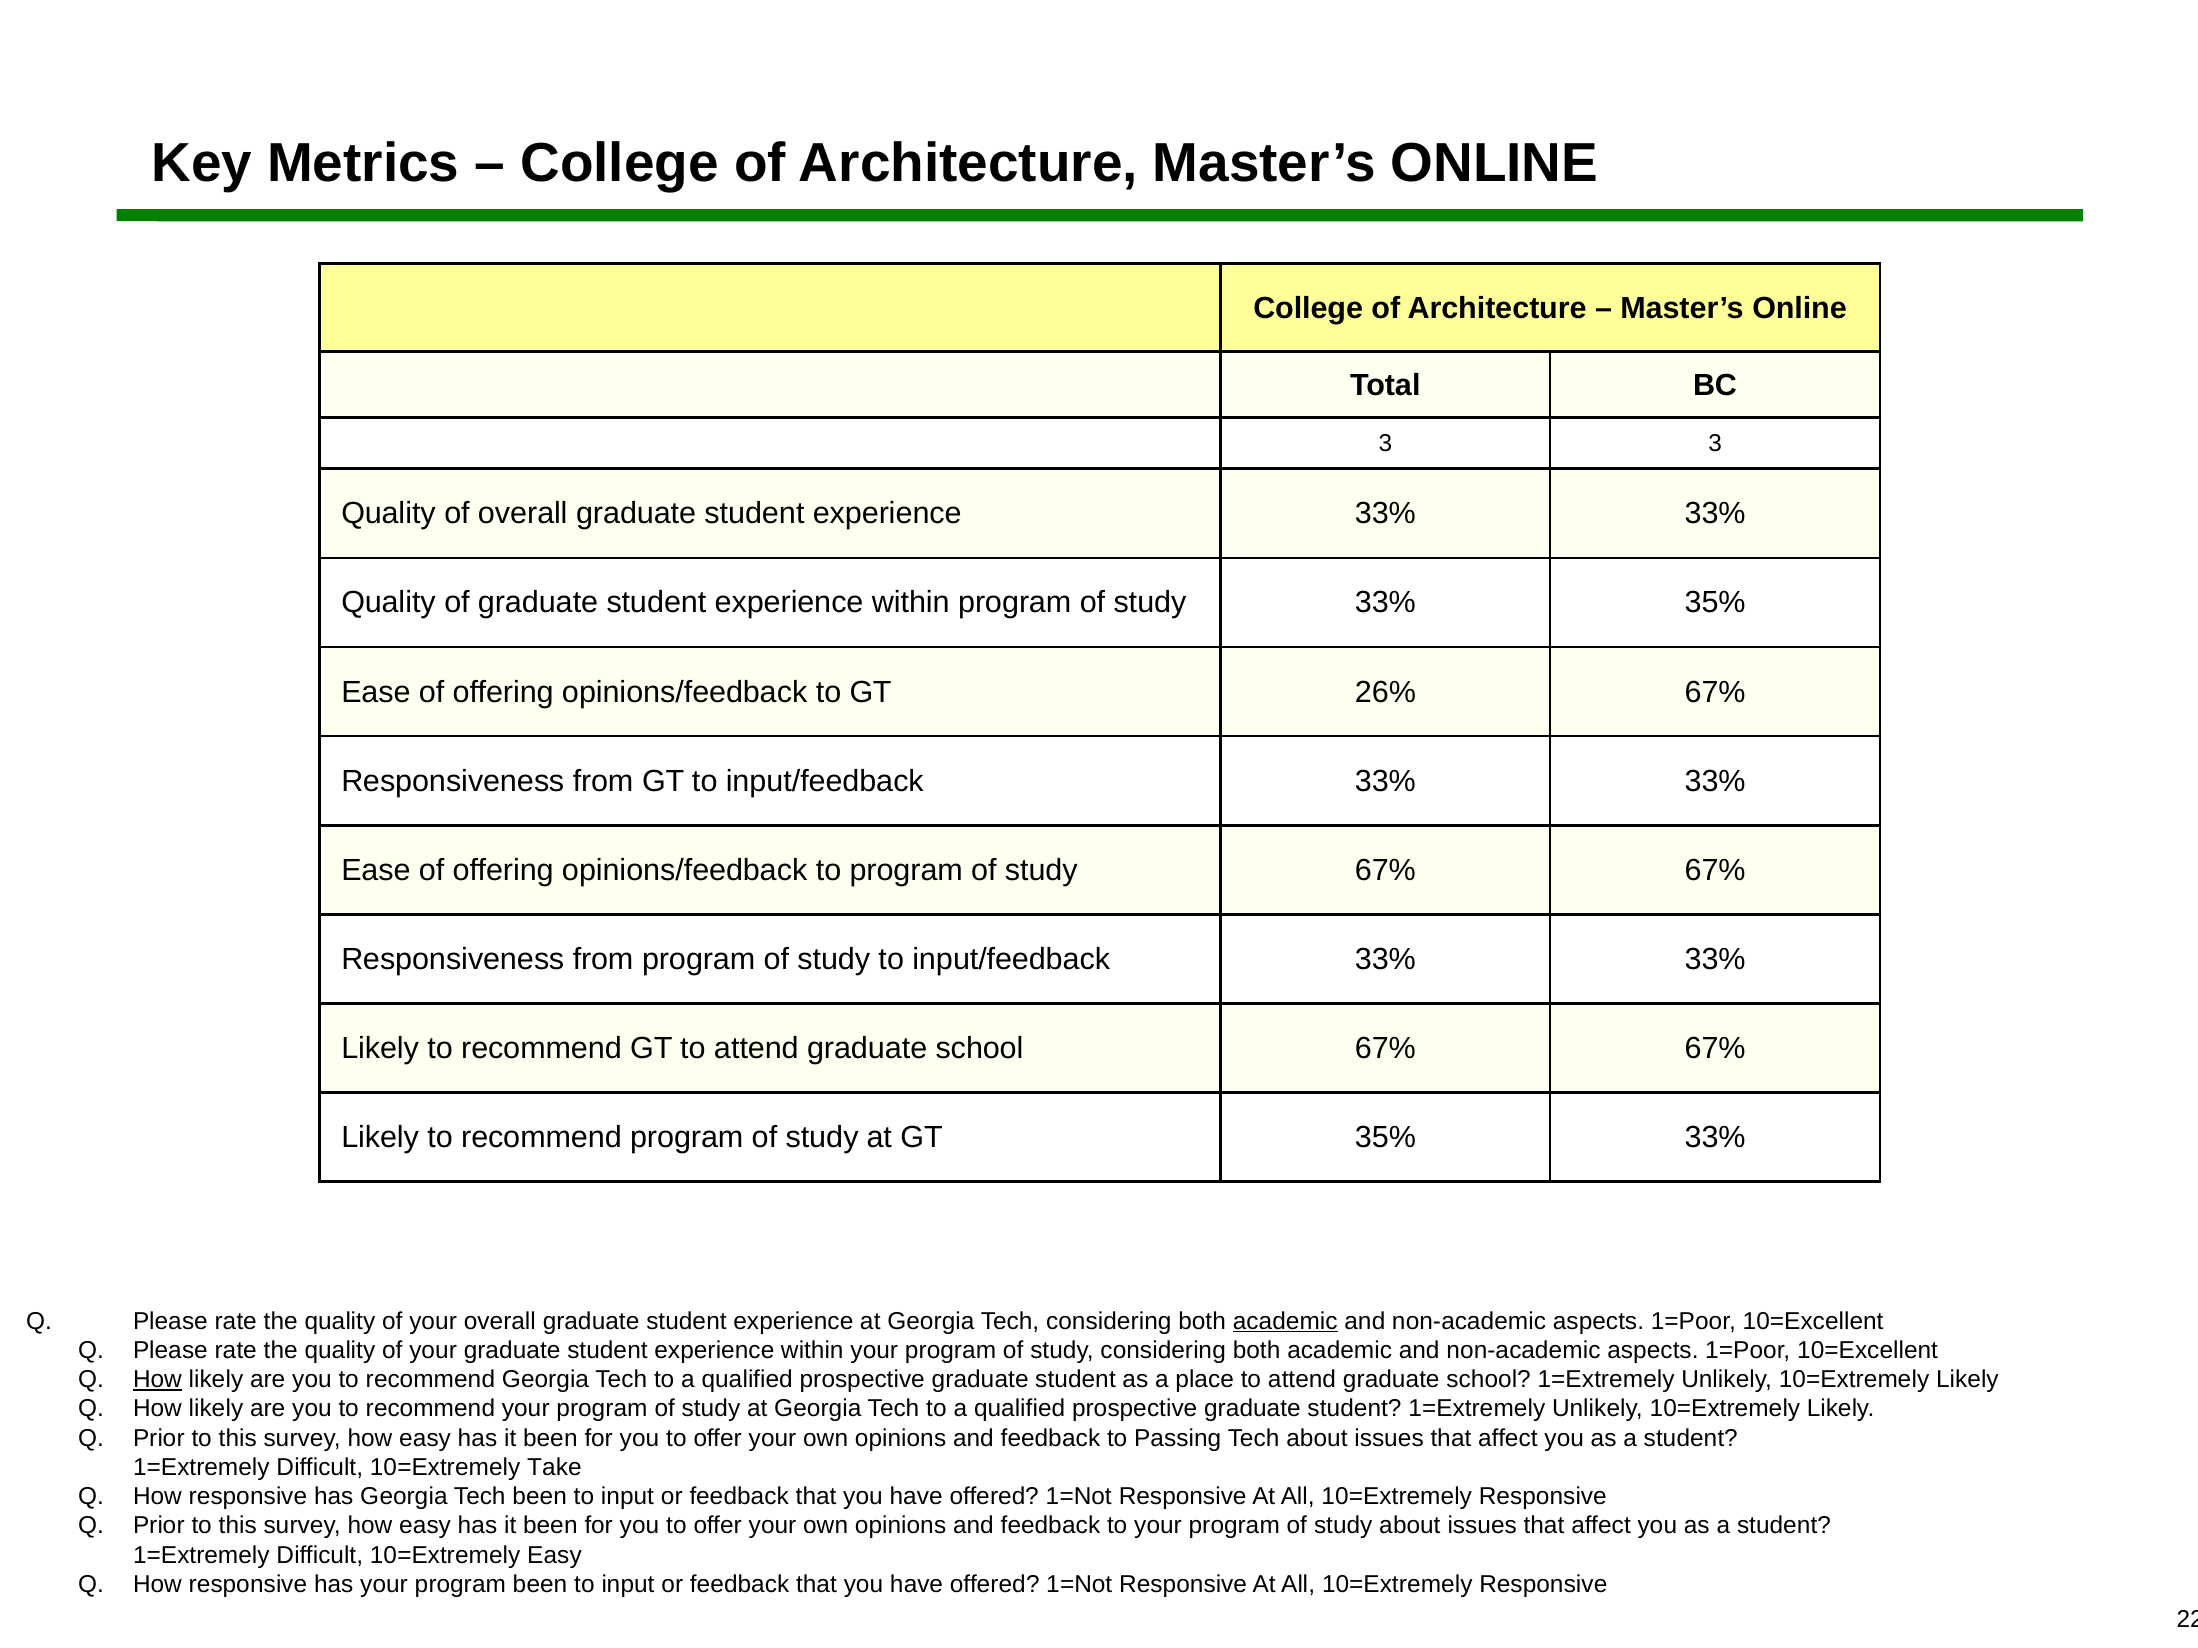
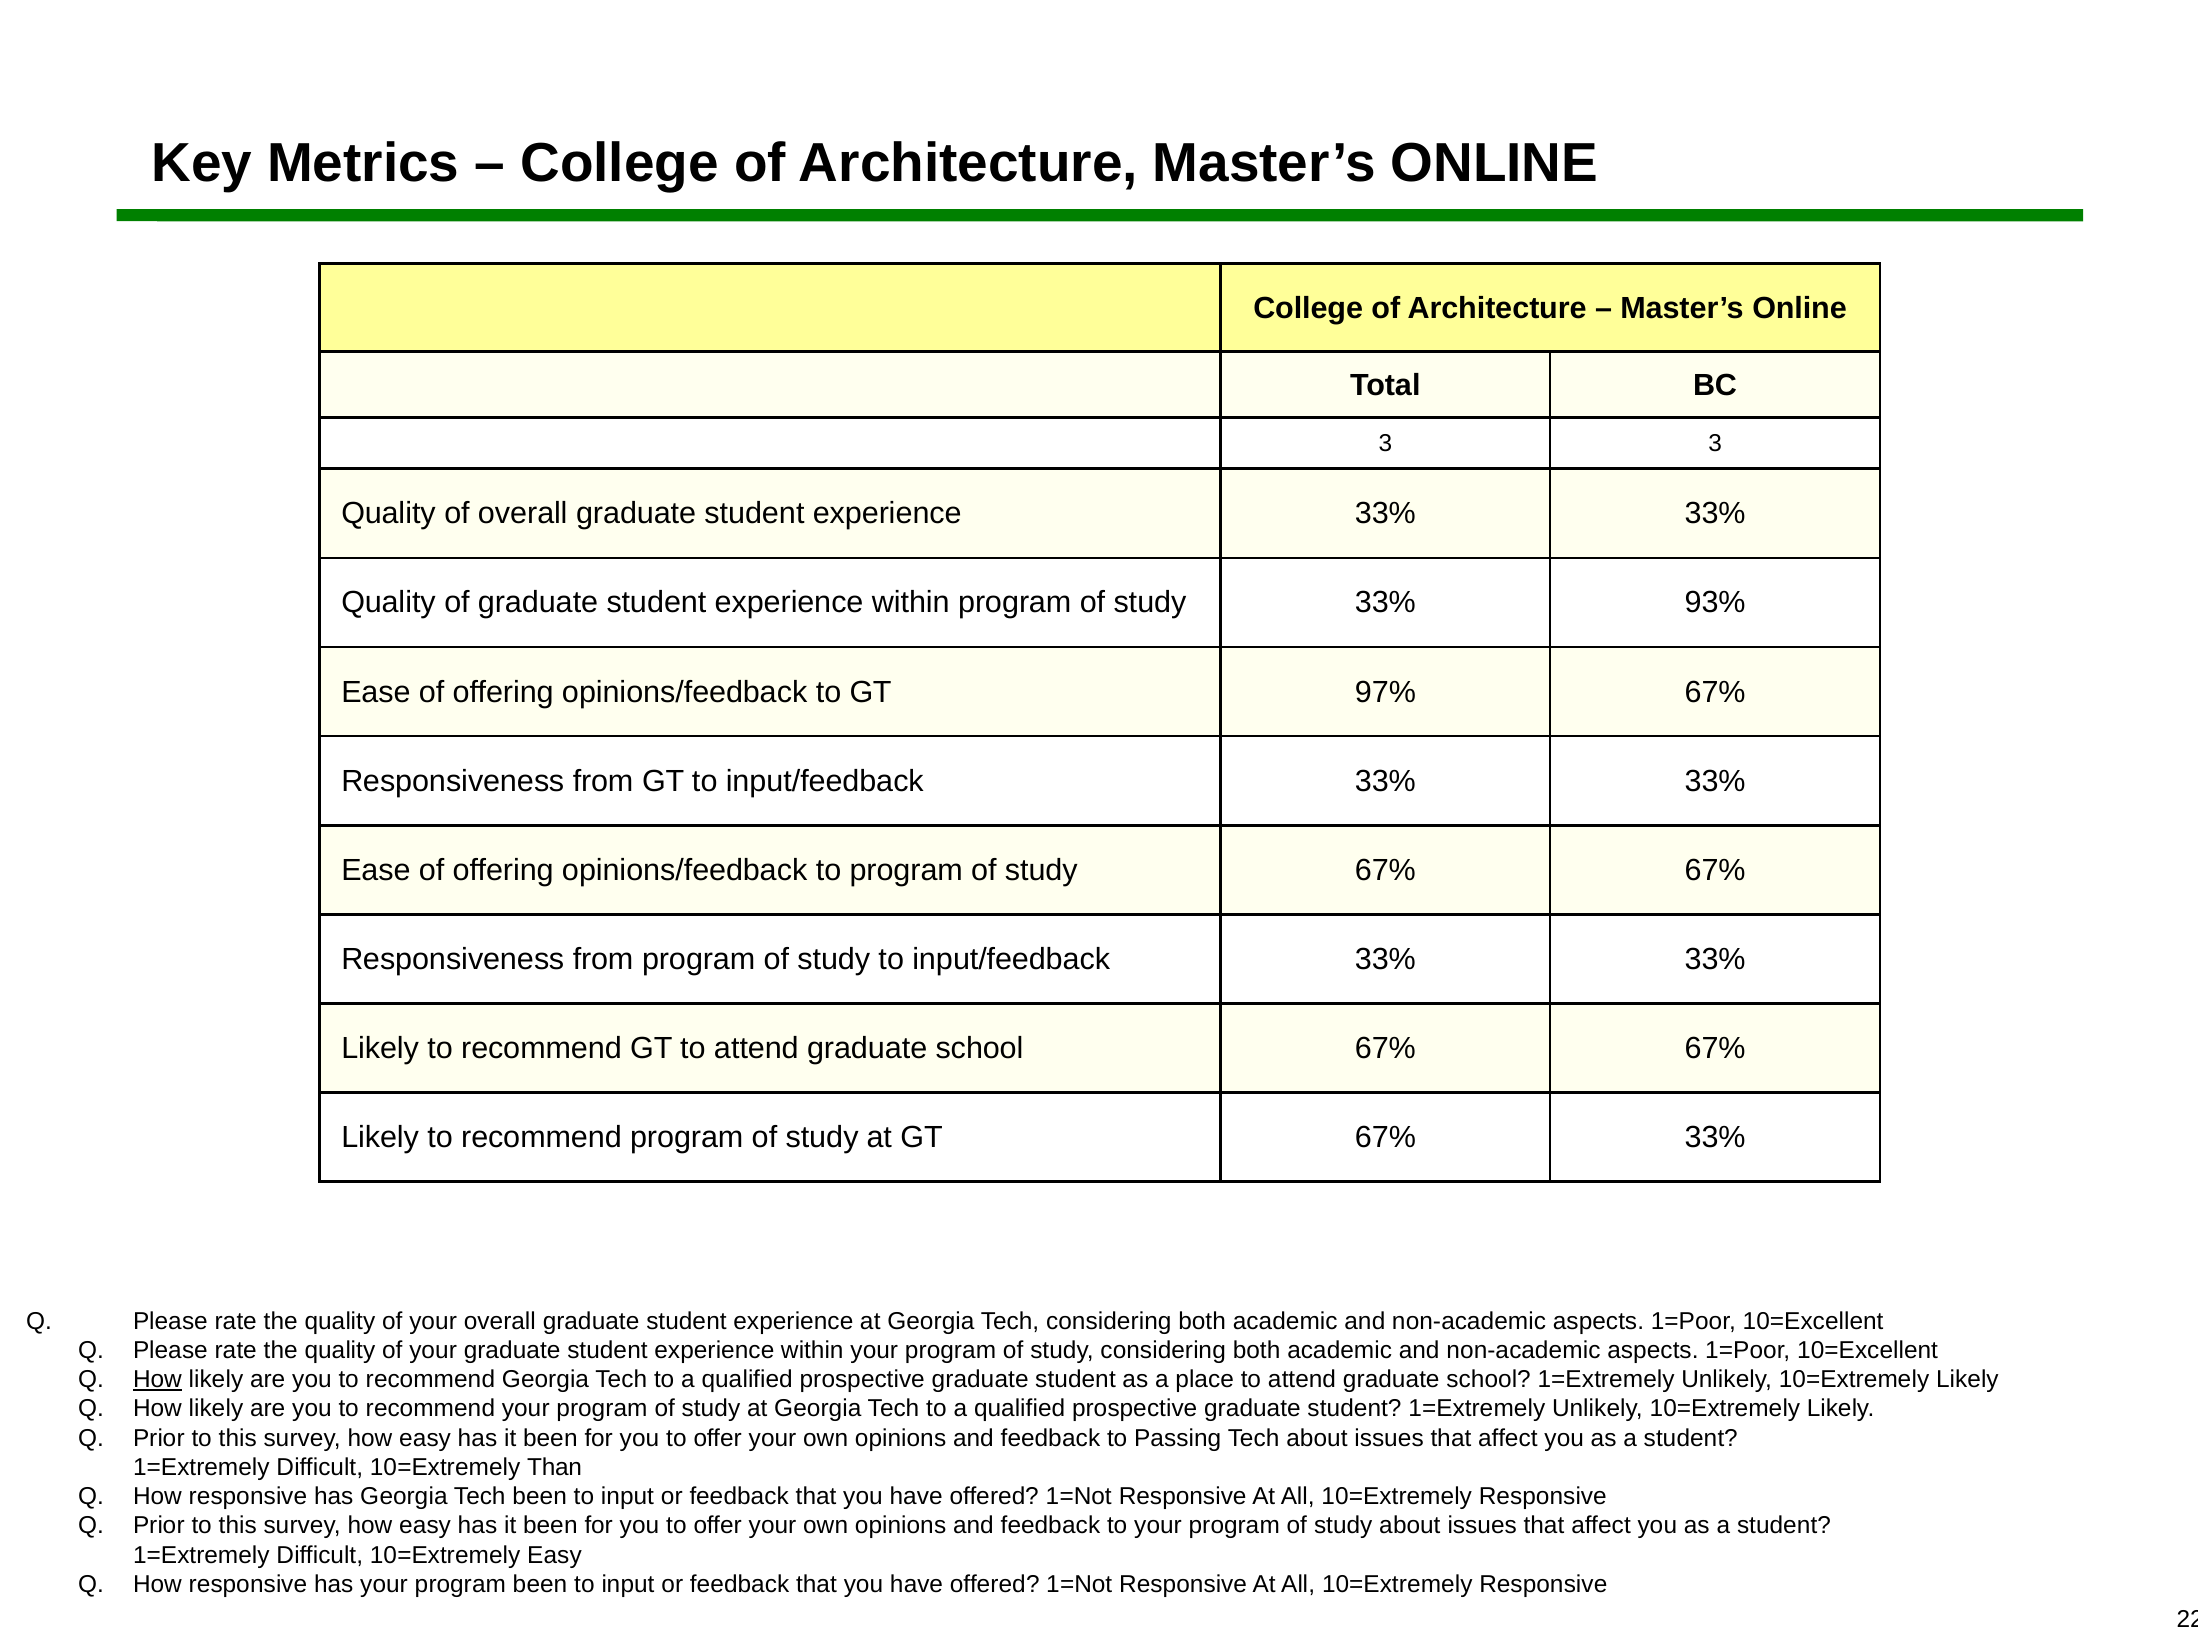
33% 35%: 35% -> 93% (1715, 603)
26%: 26% -> 97% (1385, 692)
GT 35%: 35% -> 67% (1385, 1138)
academic underline: present -> none (1285, 1321)
Take: Take -> Than (555, 1468)
